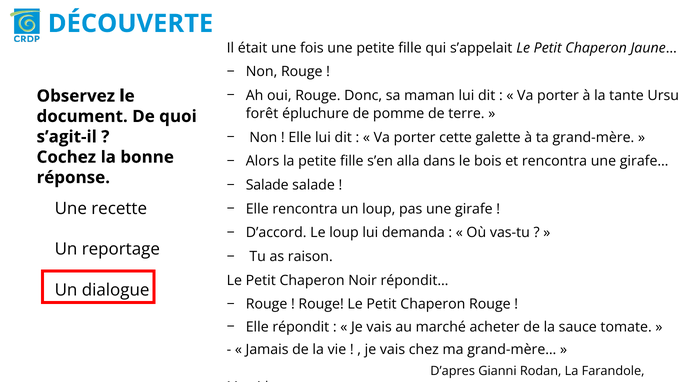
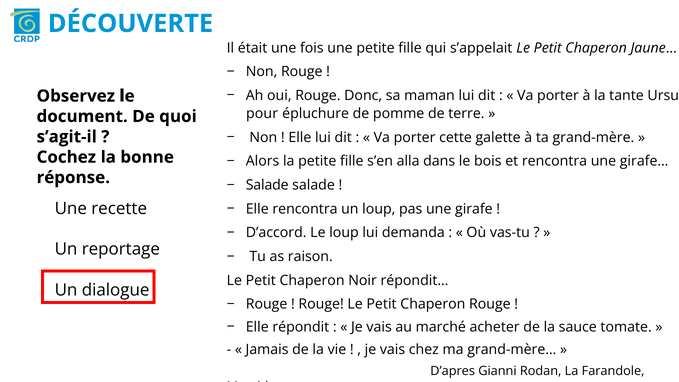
forêt: forêt -> pour (262, 114)
